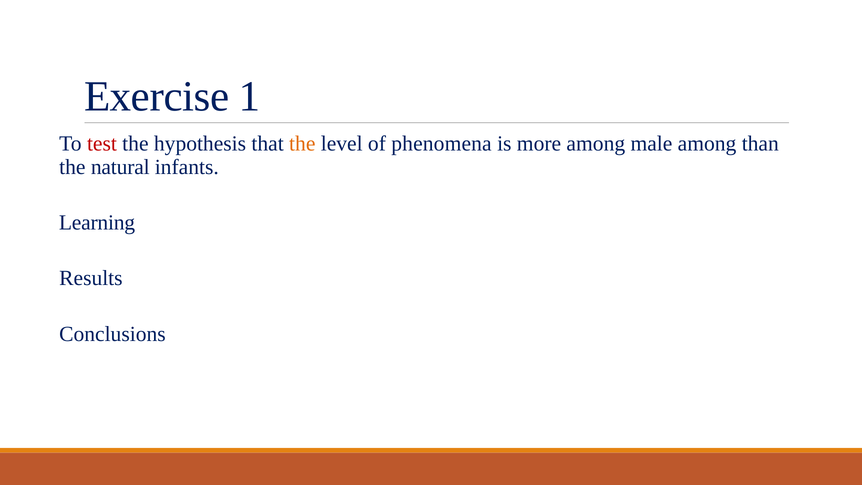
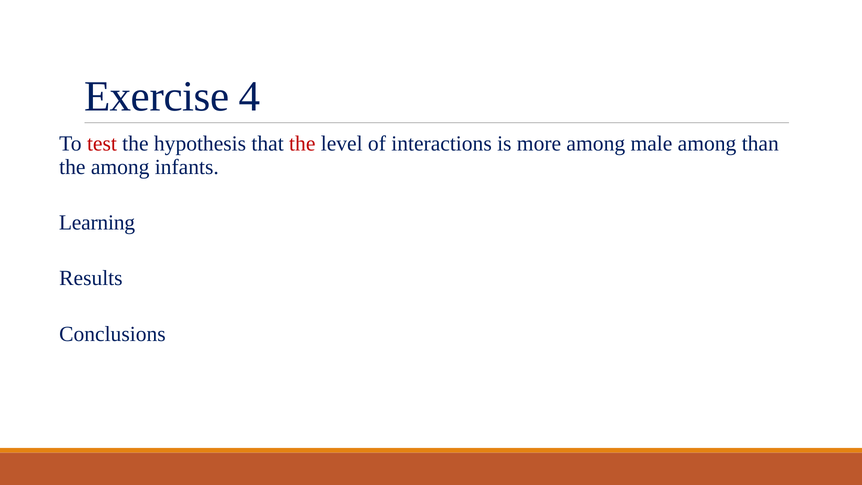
1: 1 -> 4 (250, 97)
the colour: orange -> red (302, 144)
phenomena: phenomena -> interactions (442, 144)
the natural: natural -> among (120, 167)
